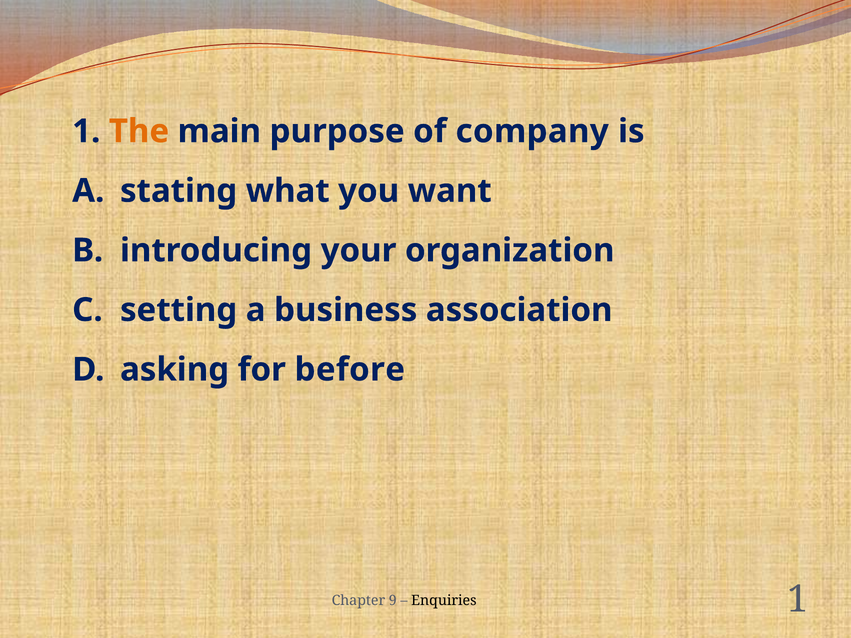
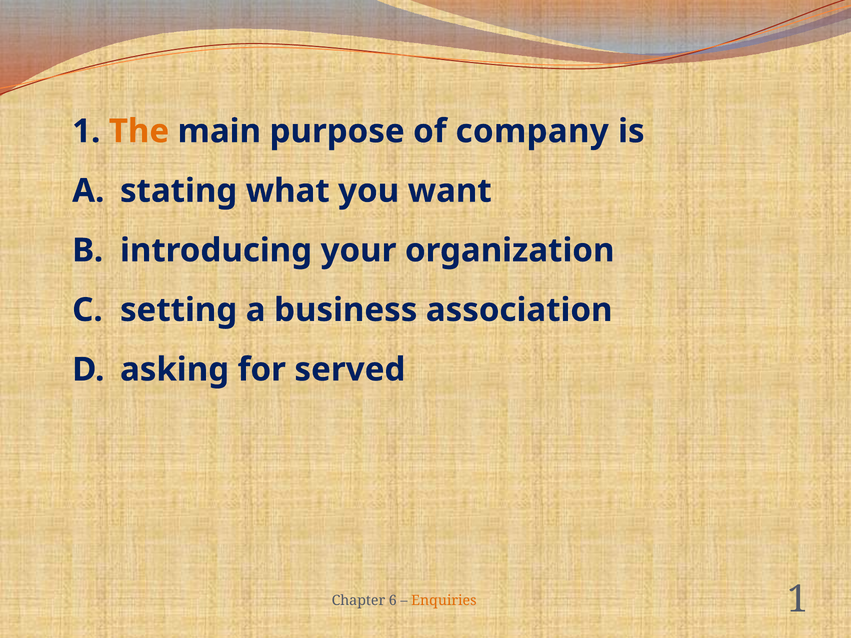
before: before -> served (350, 370)
9: 9 -> 6 (393, 601)
Enquiries colour: black -> orange (444, 601)
